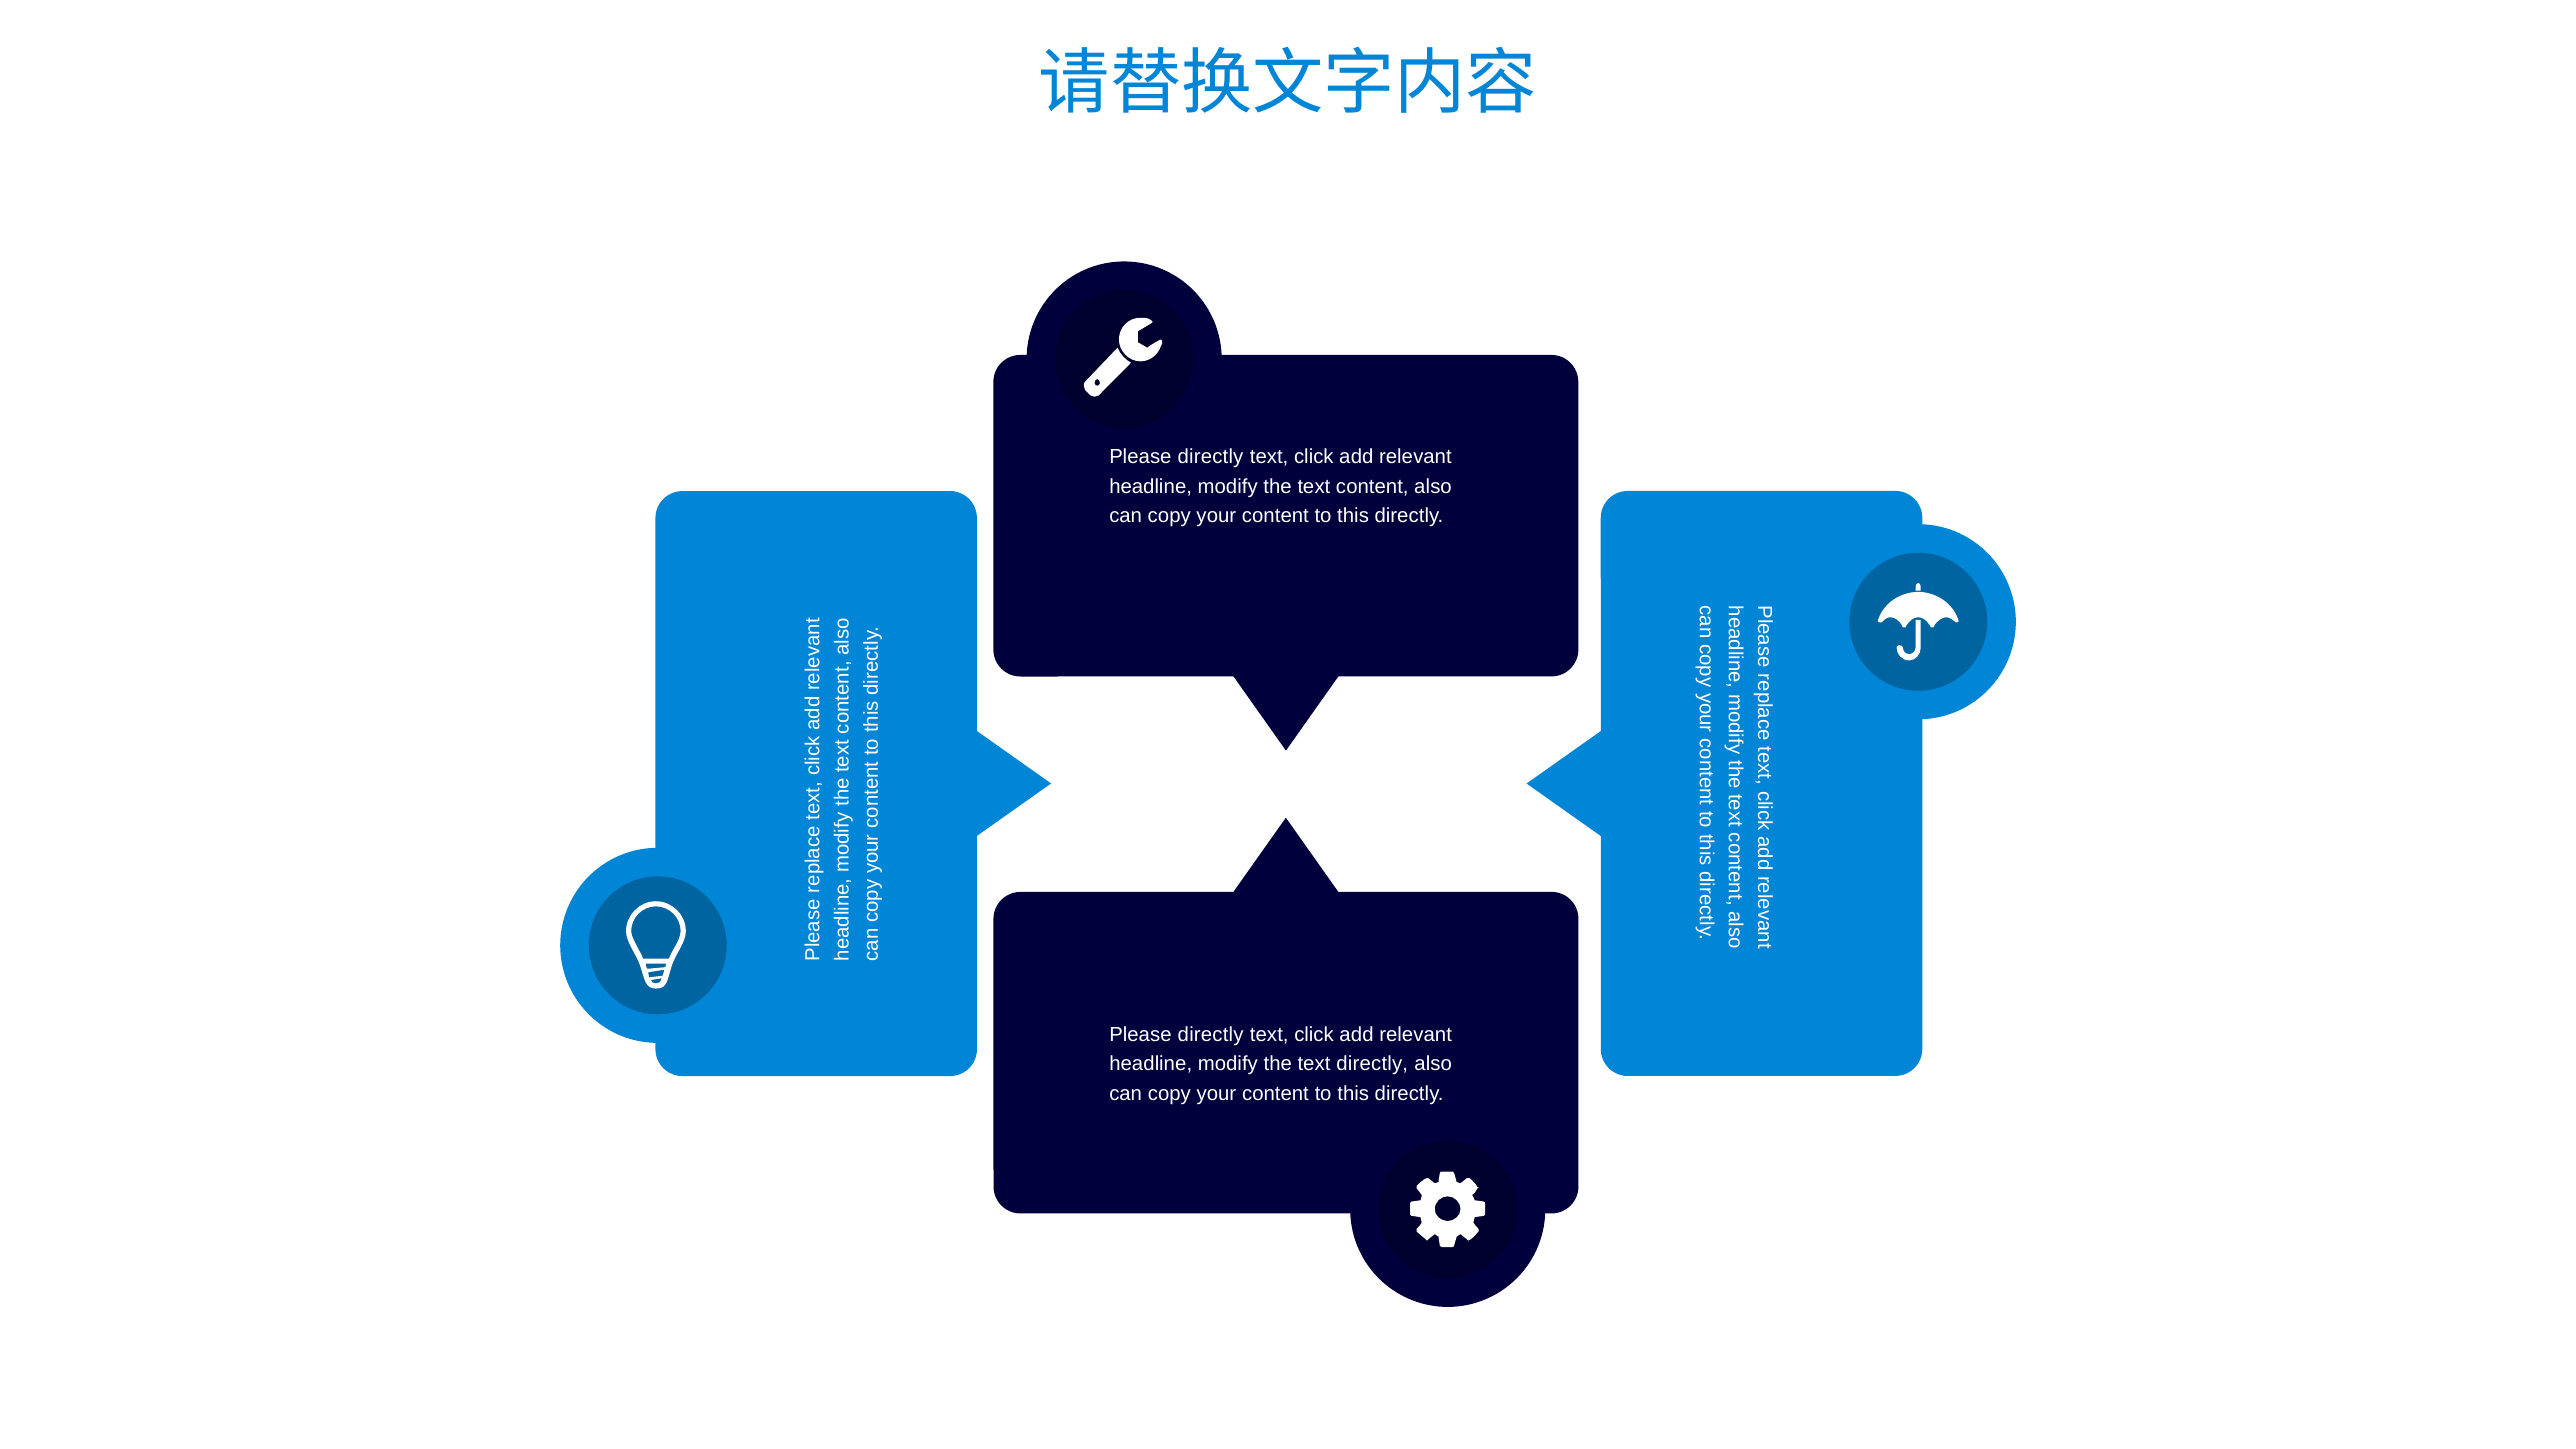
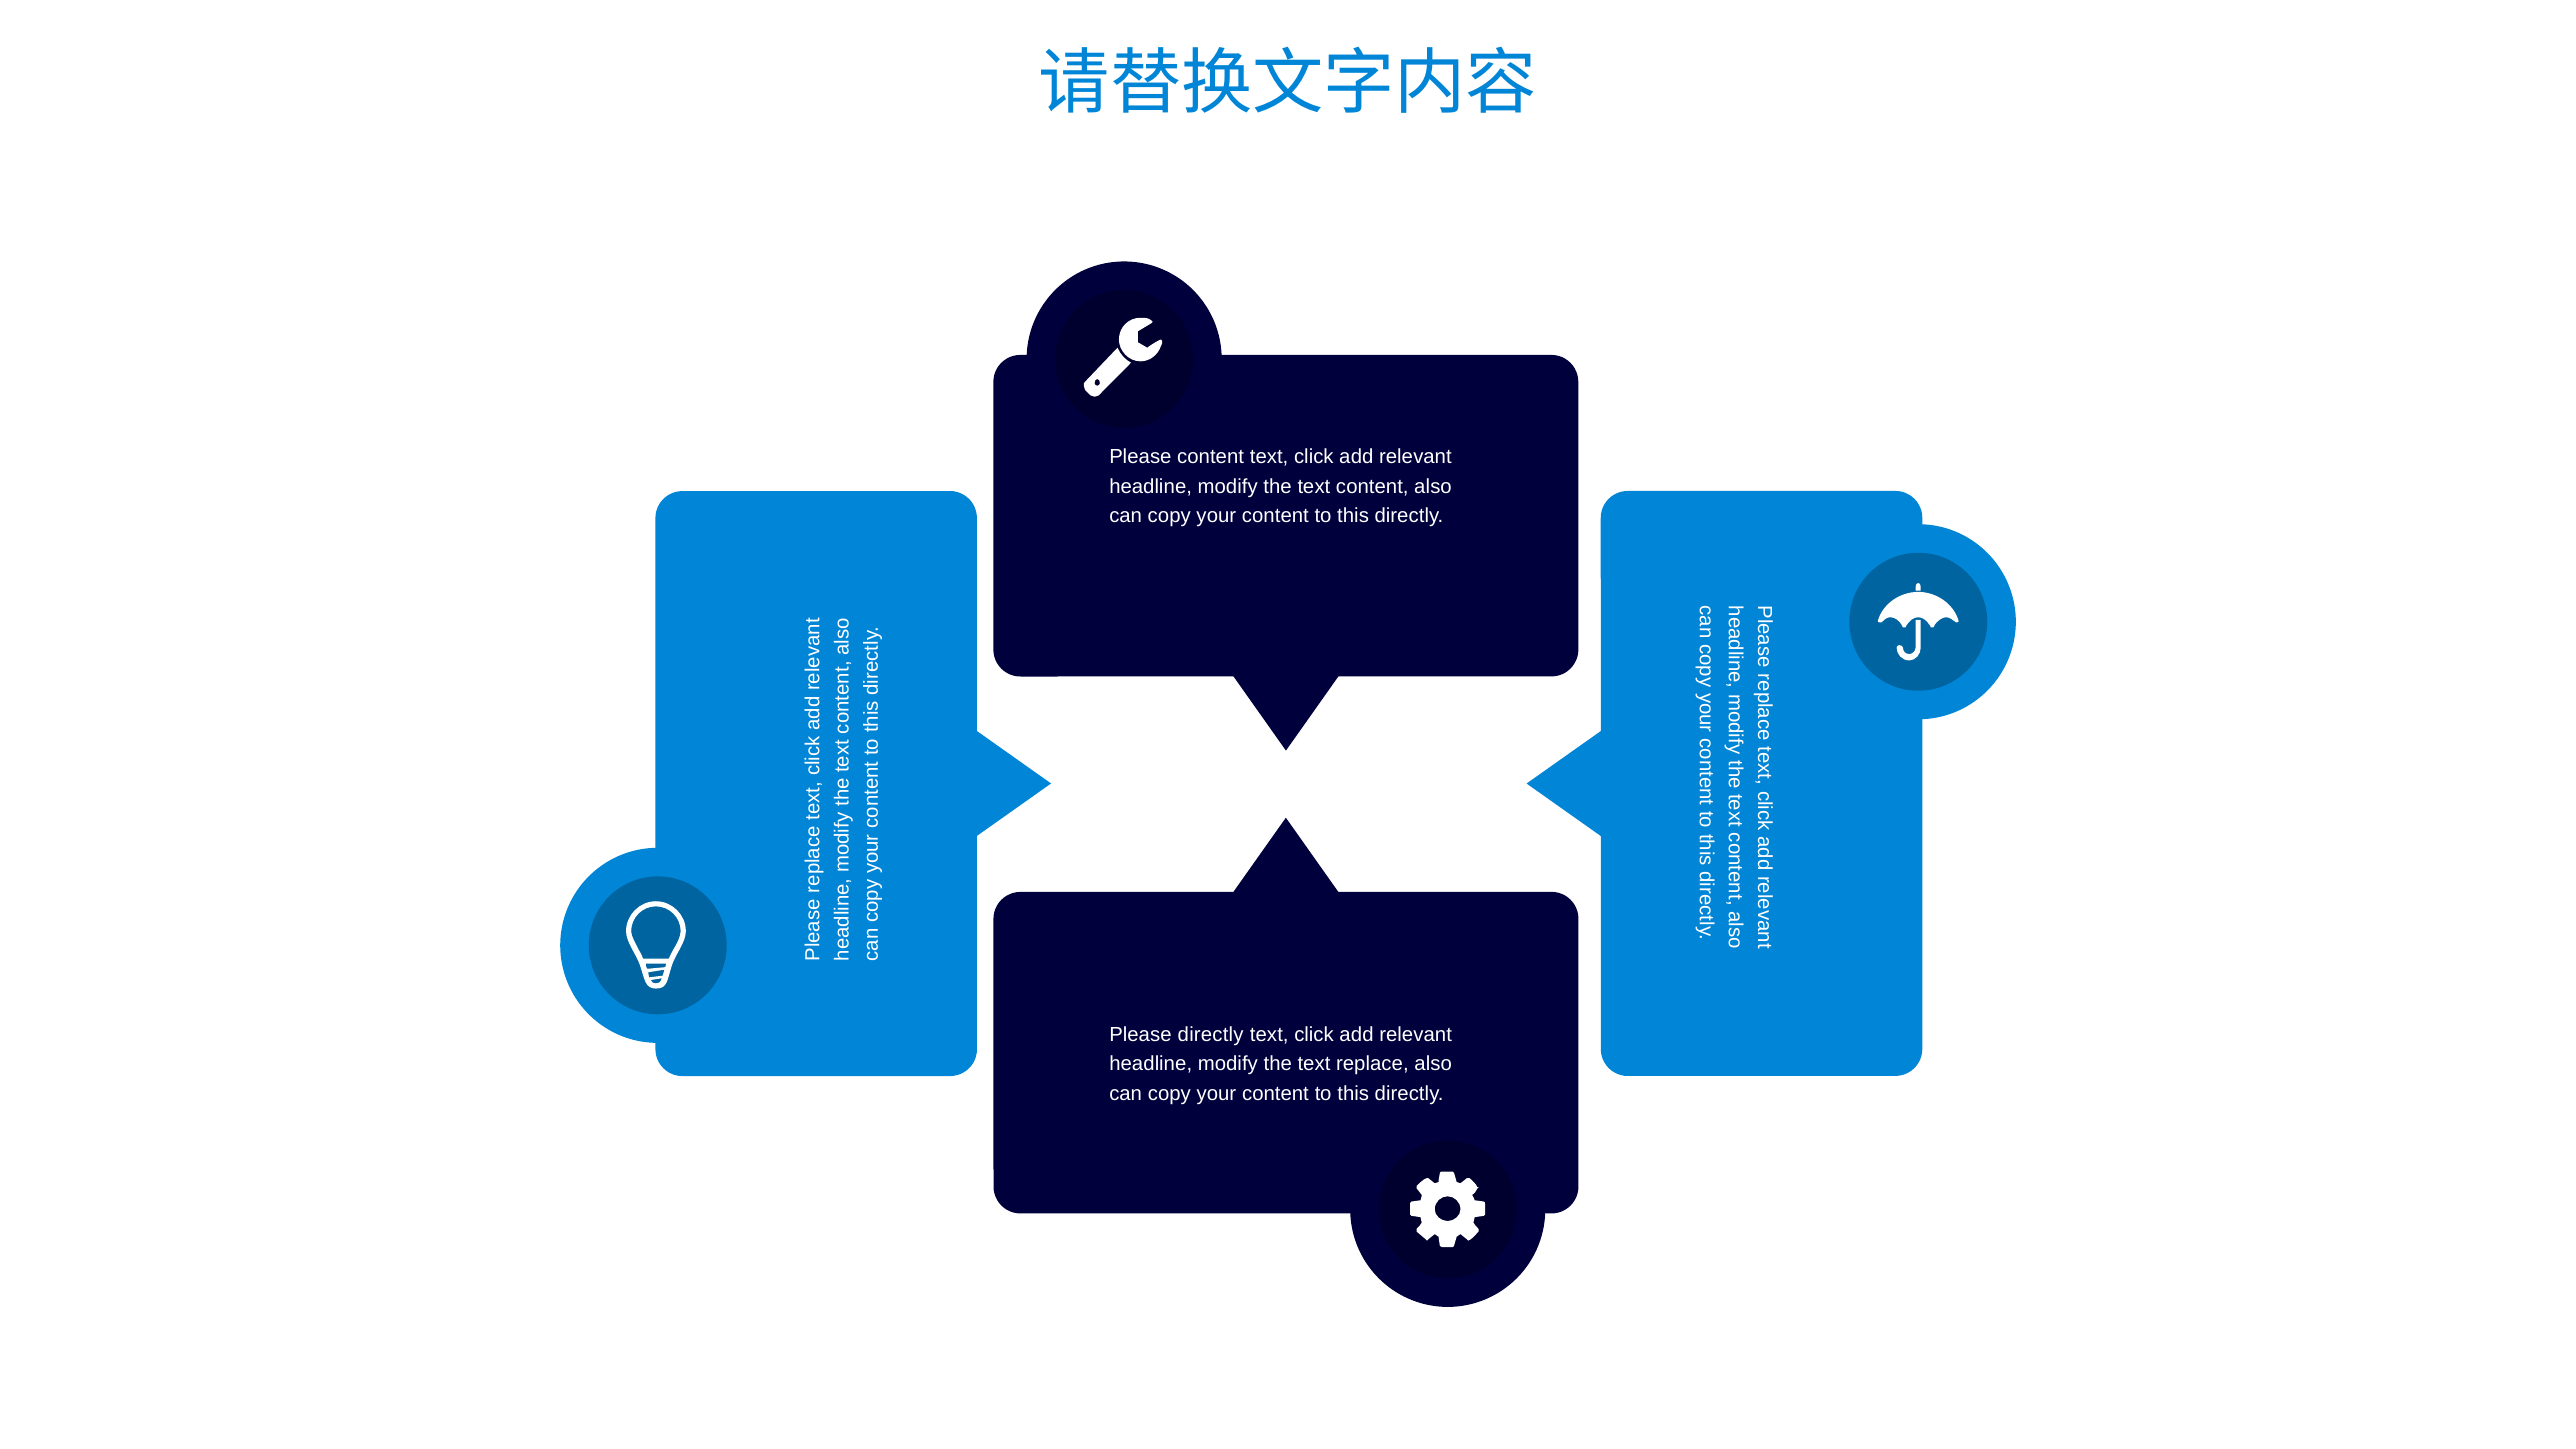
directly: directly -> content (1211, 457)
text directly: directly -> replace (1372, 1064)
